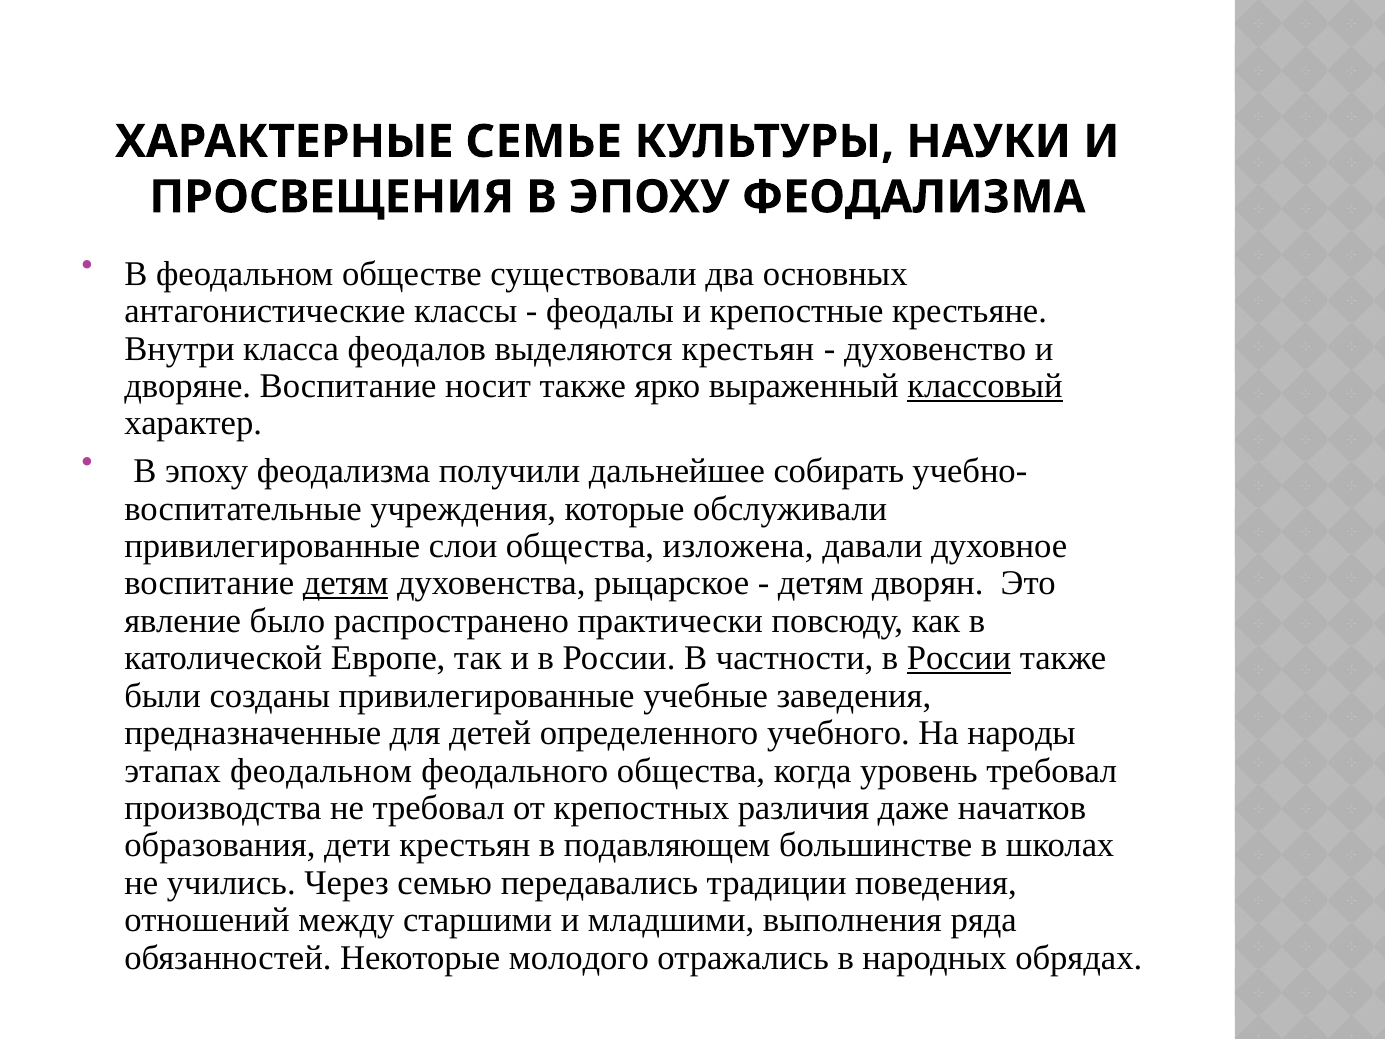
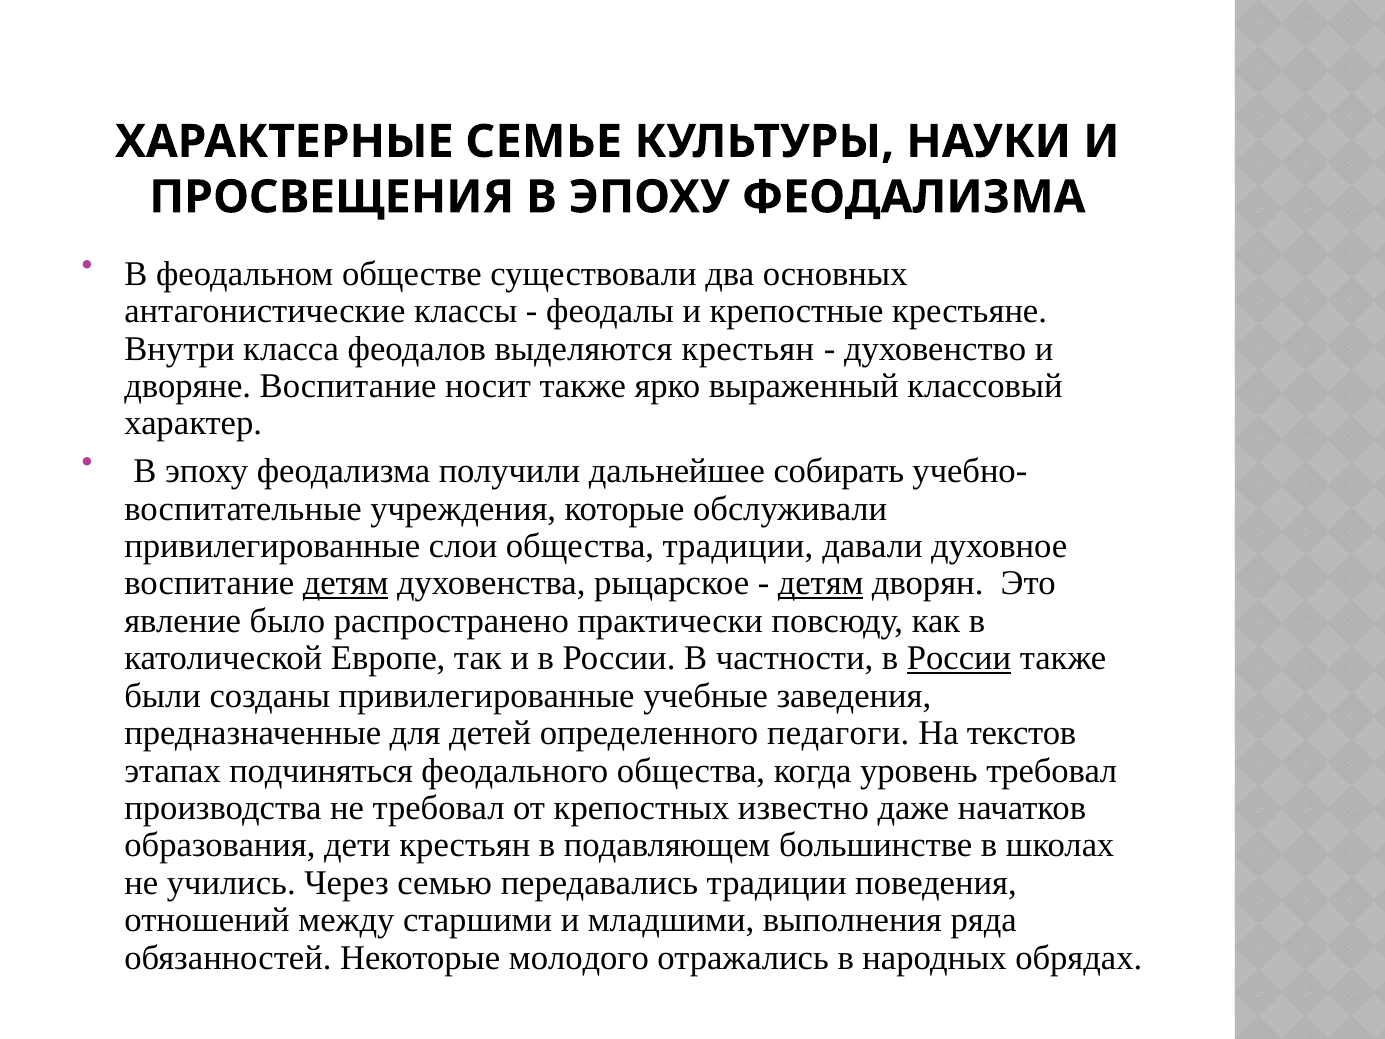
классовый underline: present -> none (985, 386)
общества изложена: изложена -> традиции (738, 546)
детям underline: none -> present (821, 583)
учебного: учебного -> педагоги (838, 733)
народы: народы -> текстов (1022, 733)
этапах феодальном: феодальном -> подчиняться (321, 770)
различия: различия -> известно (803, 808)
